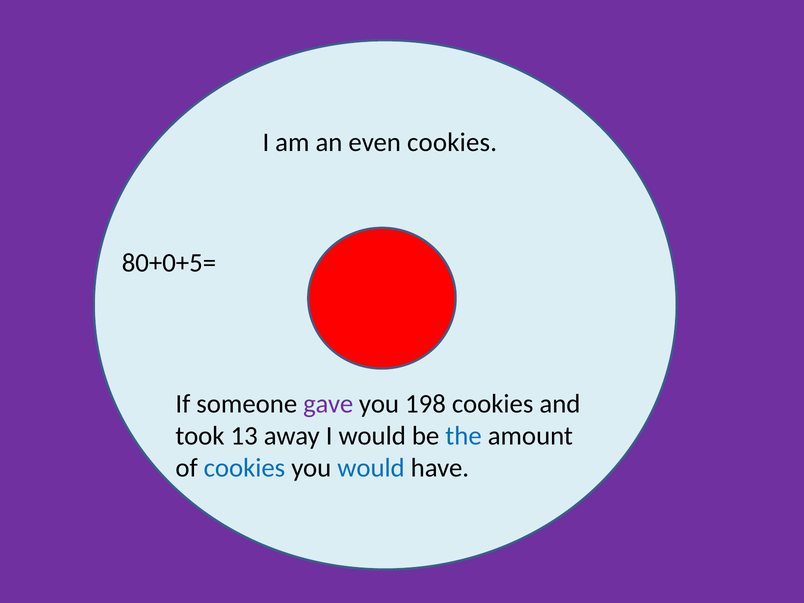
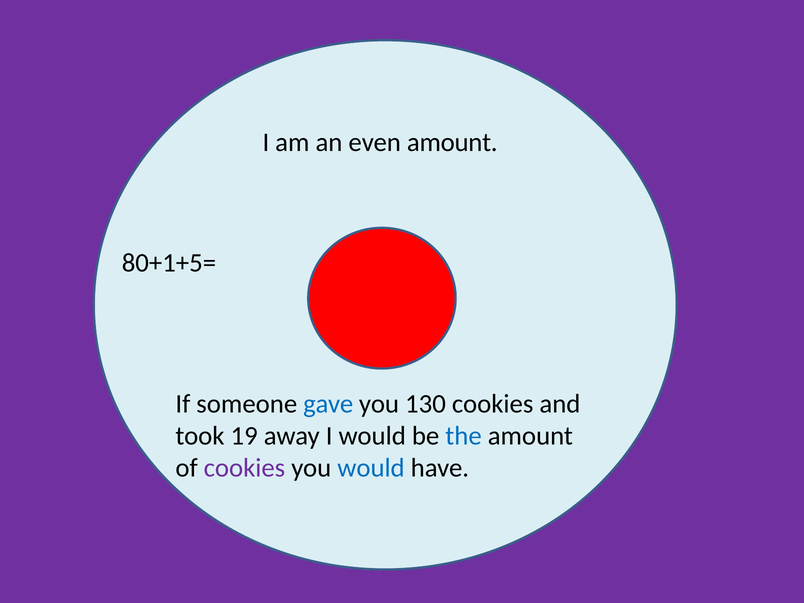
even cookies: cookies -> amount (452, 142)
80+0+5=: 80+0+5= -> 80+1+5= (169, 263)
gave colour: purple -> blue (328, 404)
198: 198 -> 130 (425, 404)
13: 13 -> 19 (244, 436)
cookies colour: blue -> purple (244, 468)
